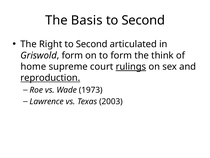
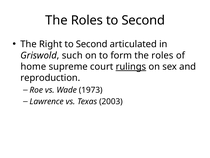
Basis: Basis -> Roles (87, 20)
Griswold form: form -> such (72, 55)
form the think: think -> roles (162, 55)
reproduction underline: present -> none (50, 78)
